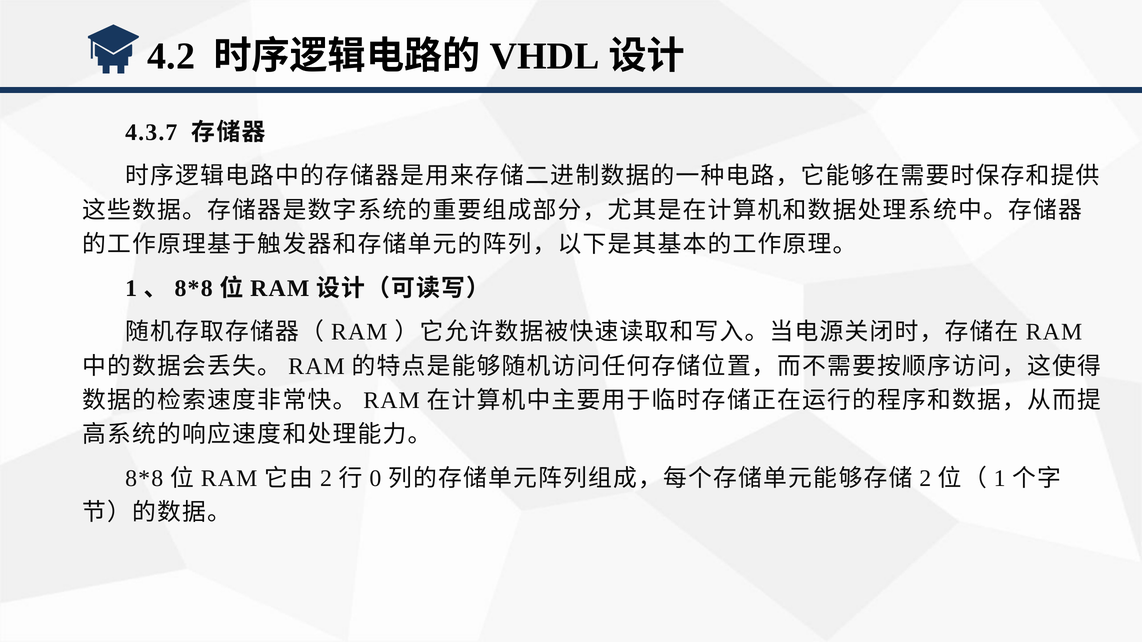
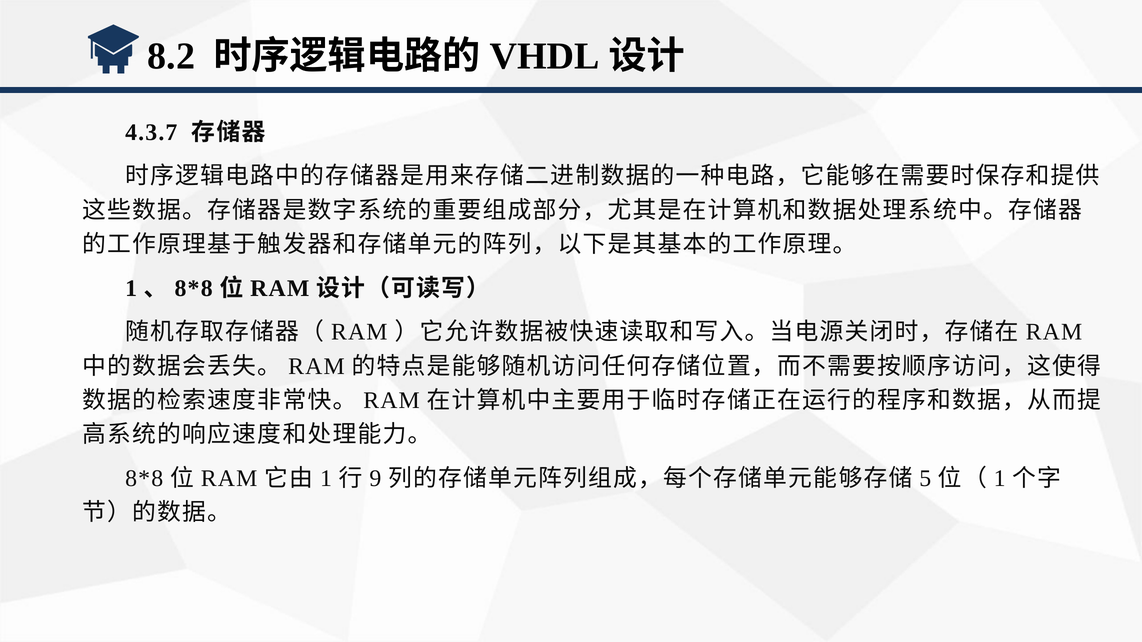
4.2: 4.2 -> 8.2 (171, 56)
2: 2 -> 1 (326, 479)
0: 0 -> 9 (375, 479)
2: 2 -> 5 (925, 479)
